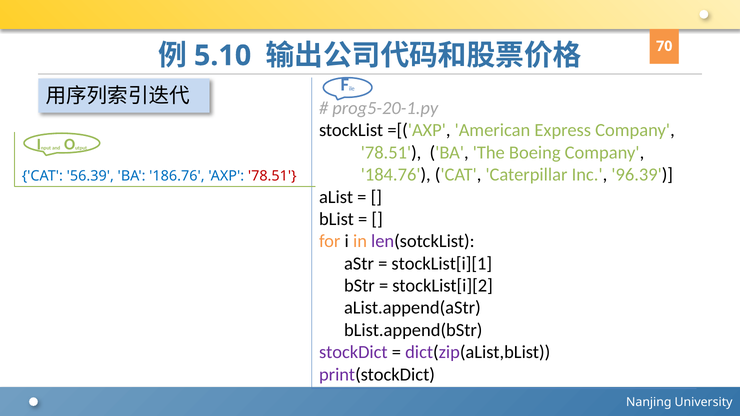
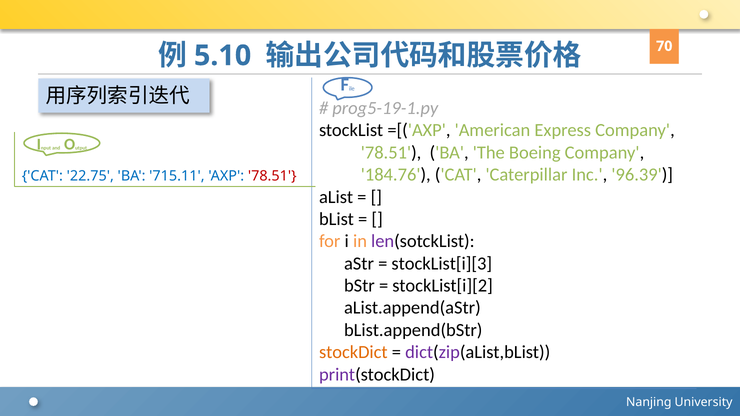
prog5-20-1.py: prog5-20-1.py -> prog5-19-1.py (385, 108)
56.39: 56.39 -> 22.75 (90, 176)
186.76: 186.76 -> 715.11 (177, 176)
stockList[i][1: stockList[i][1 -> stockList[i][3 (442, 264)
stockDict colour: purple -> orange (353, 352)
